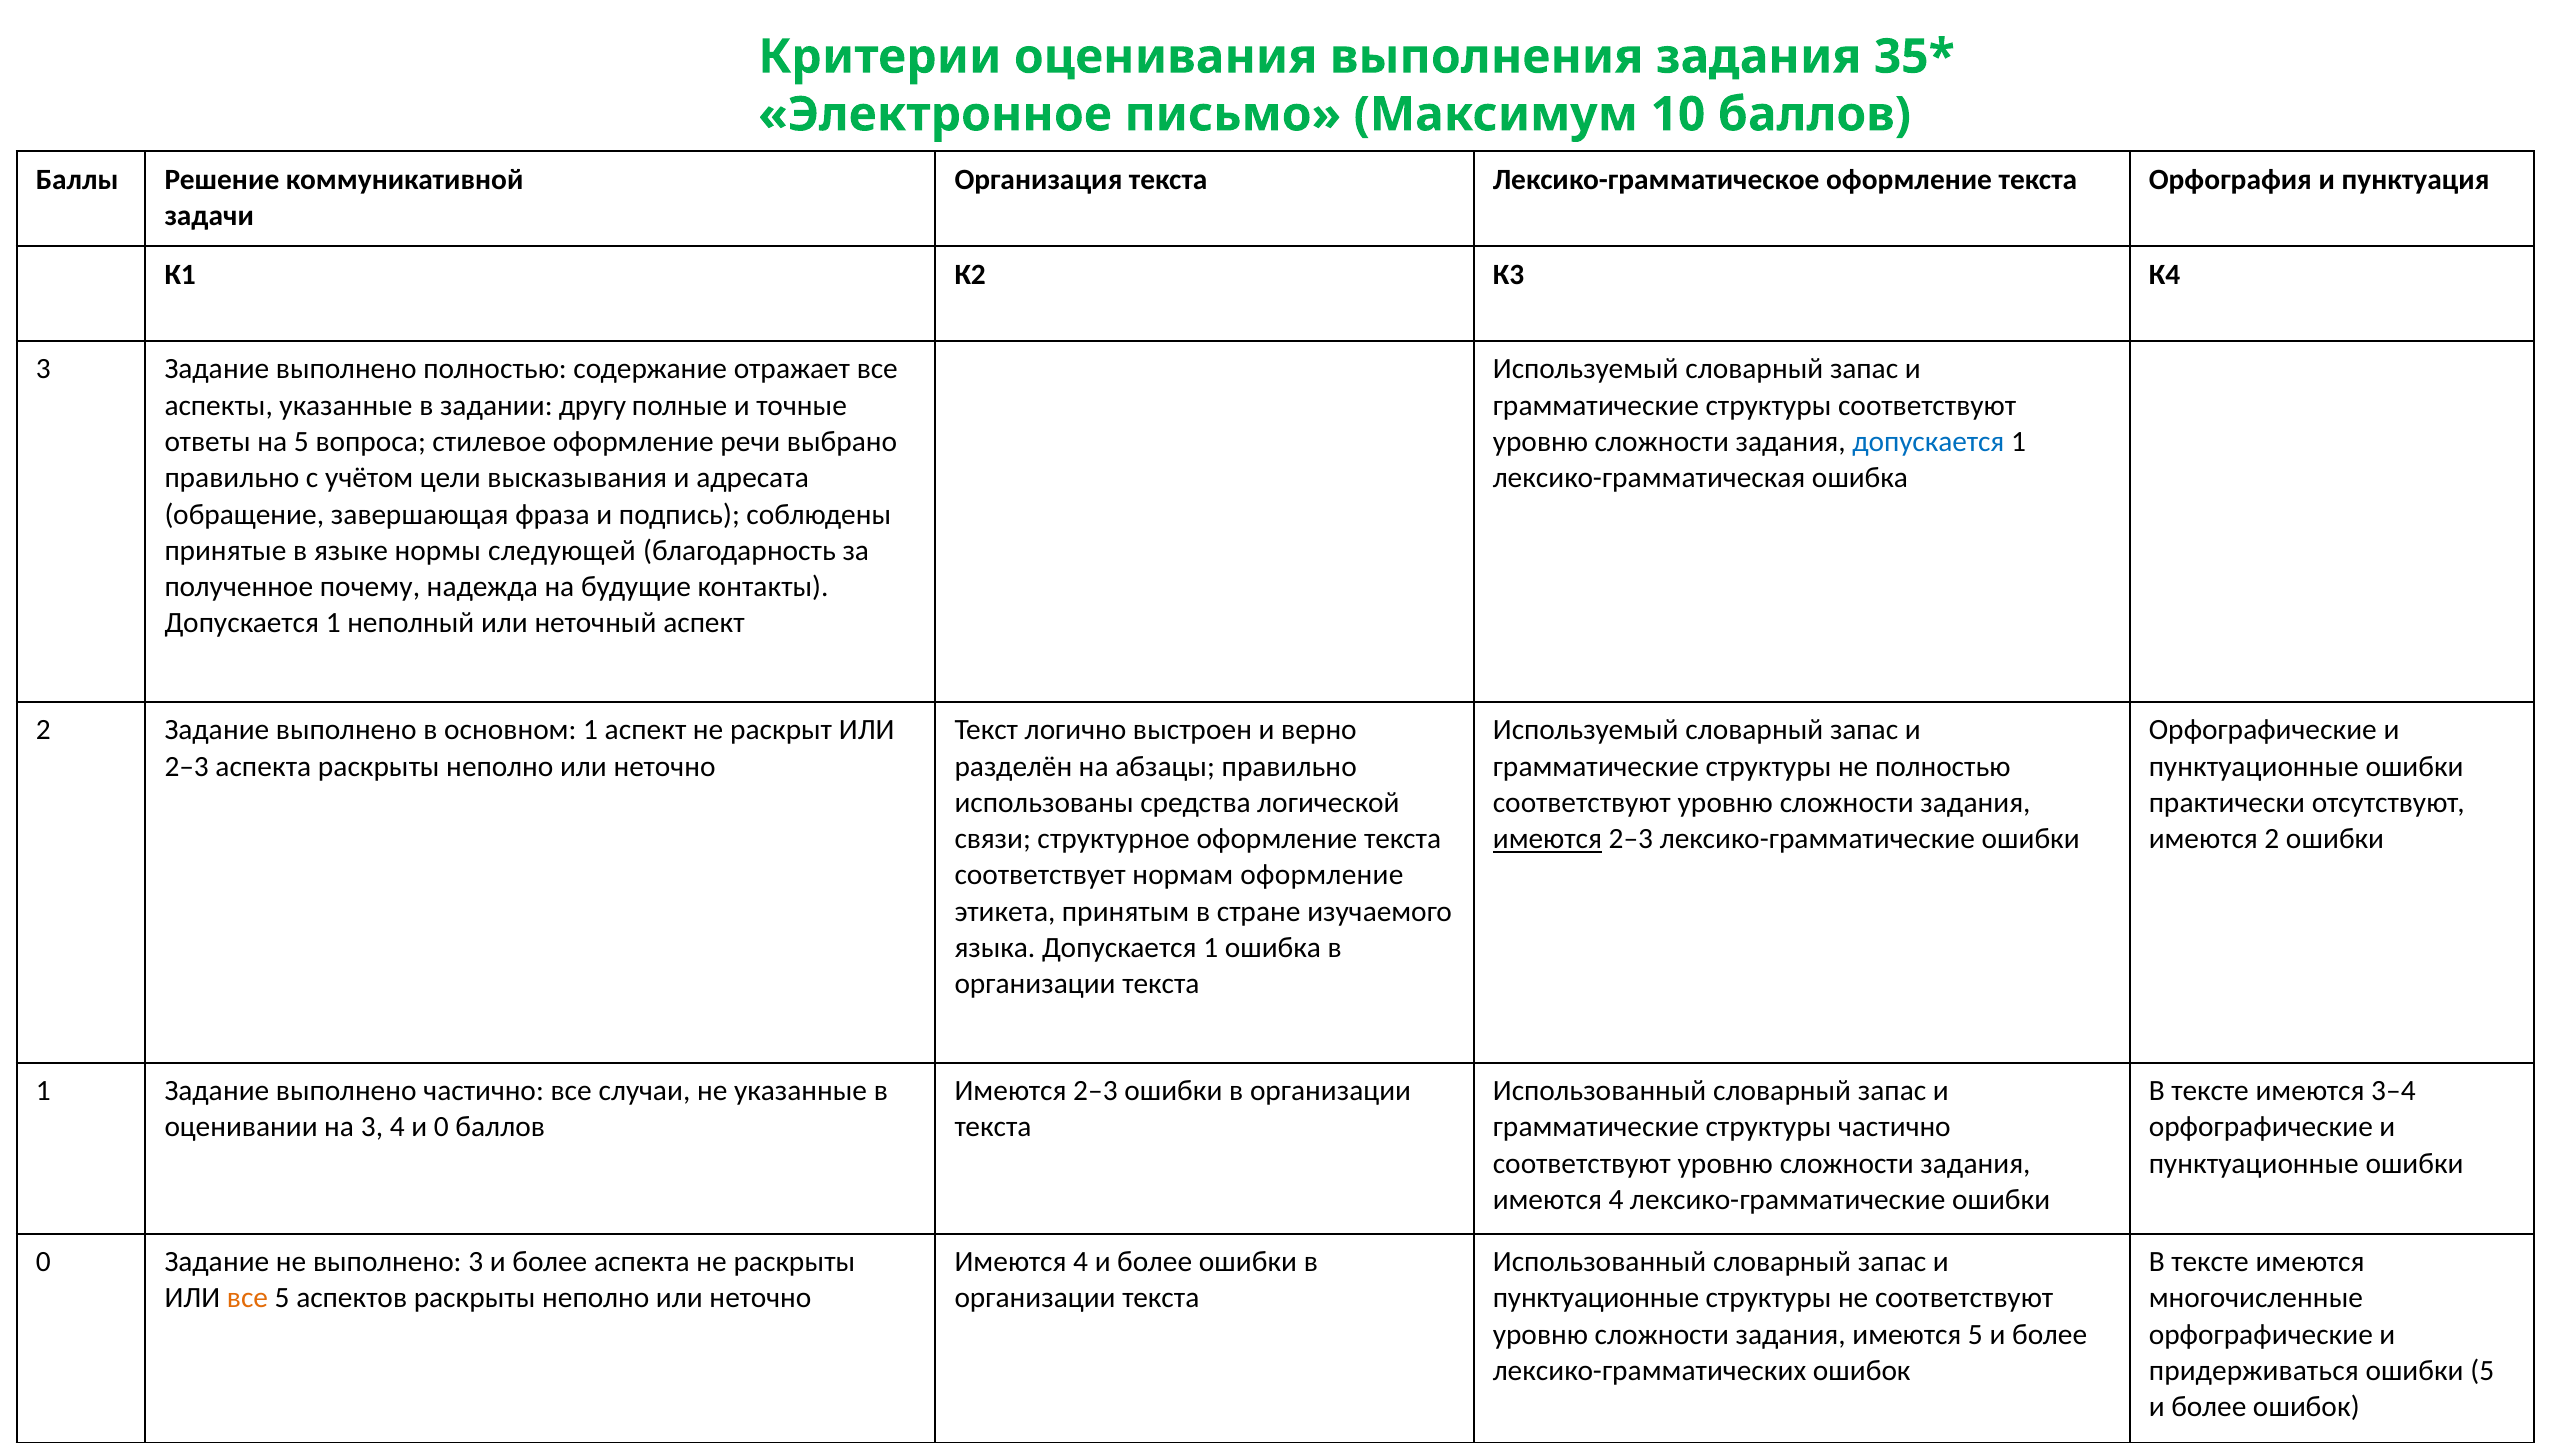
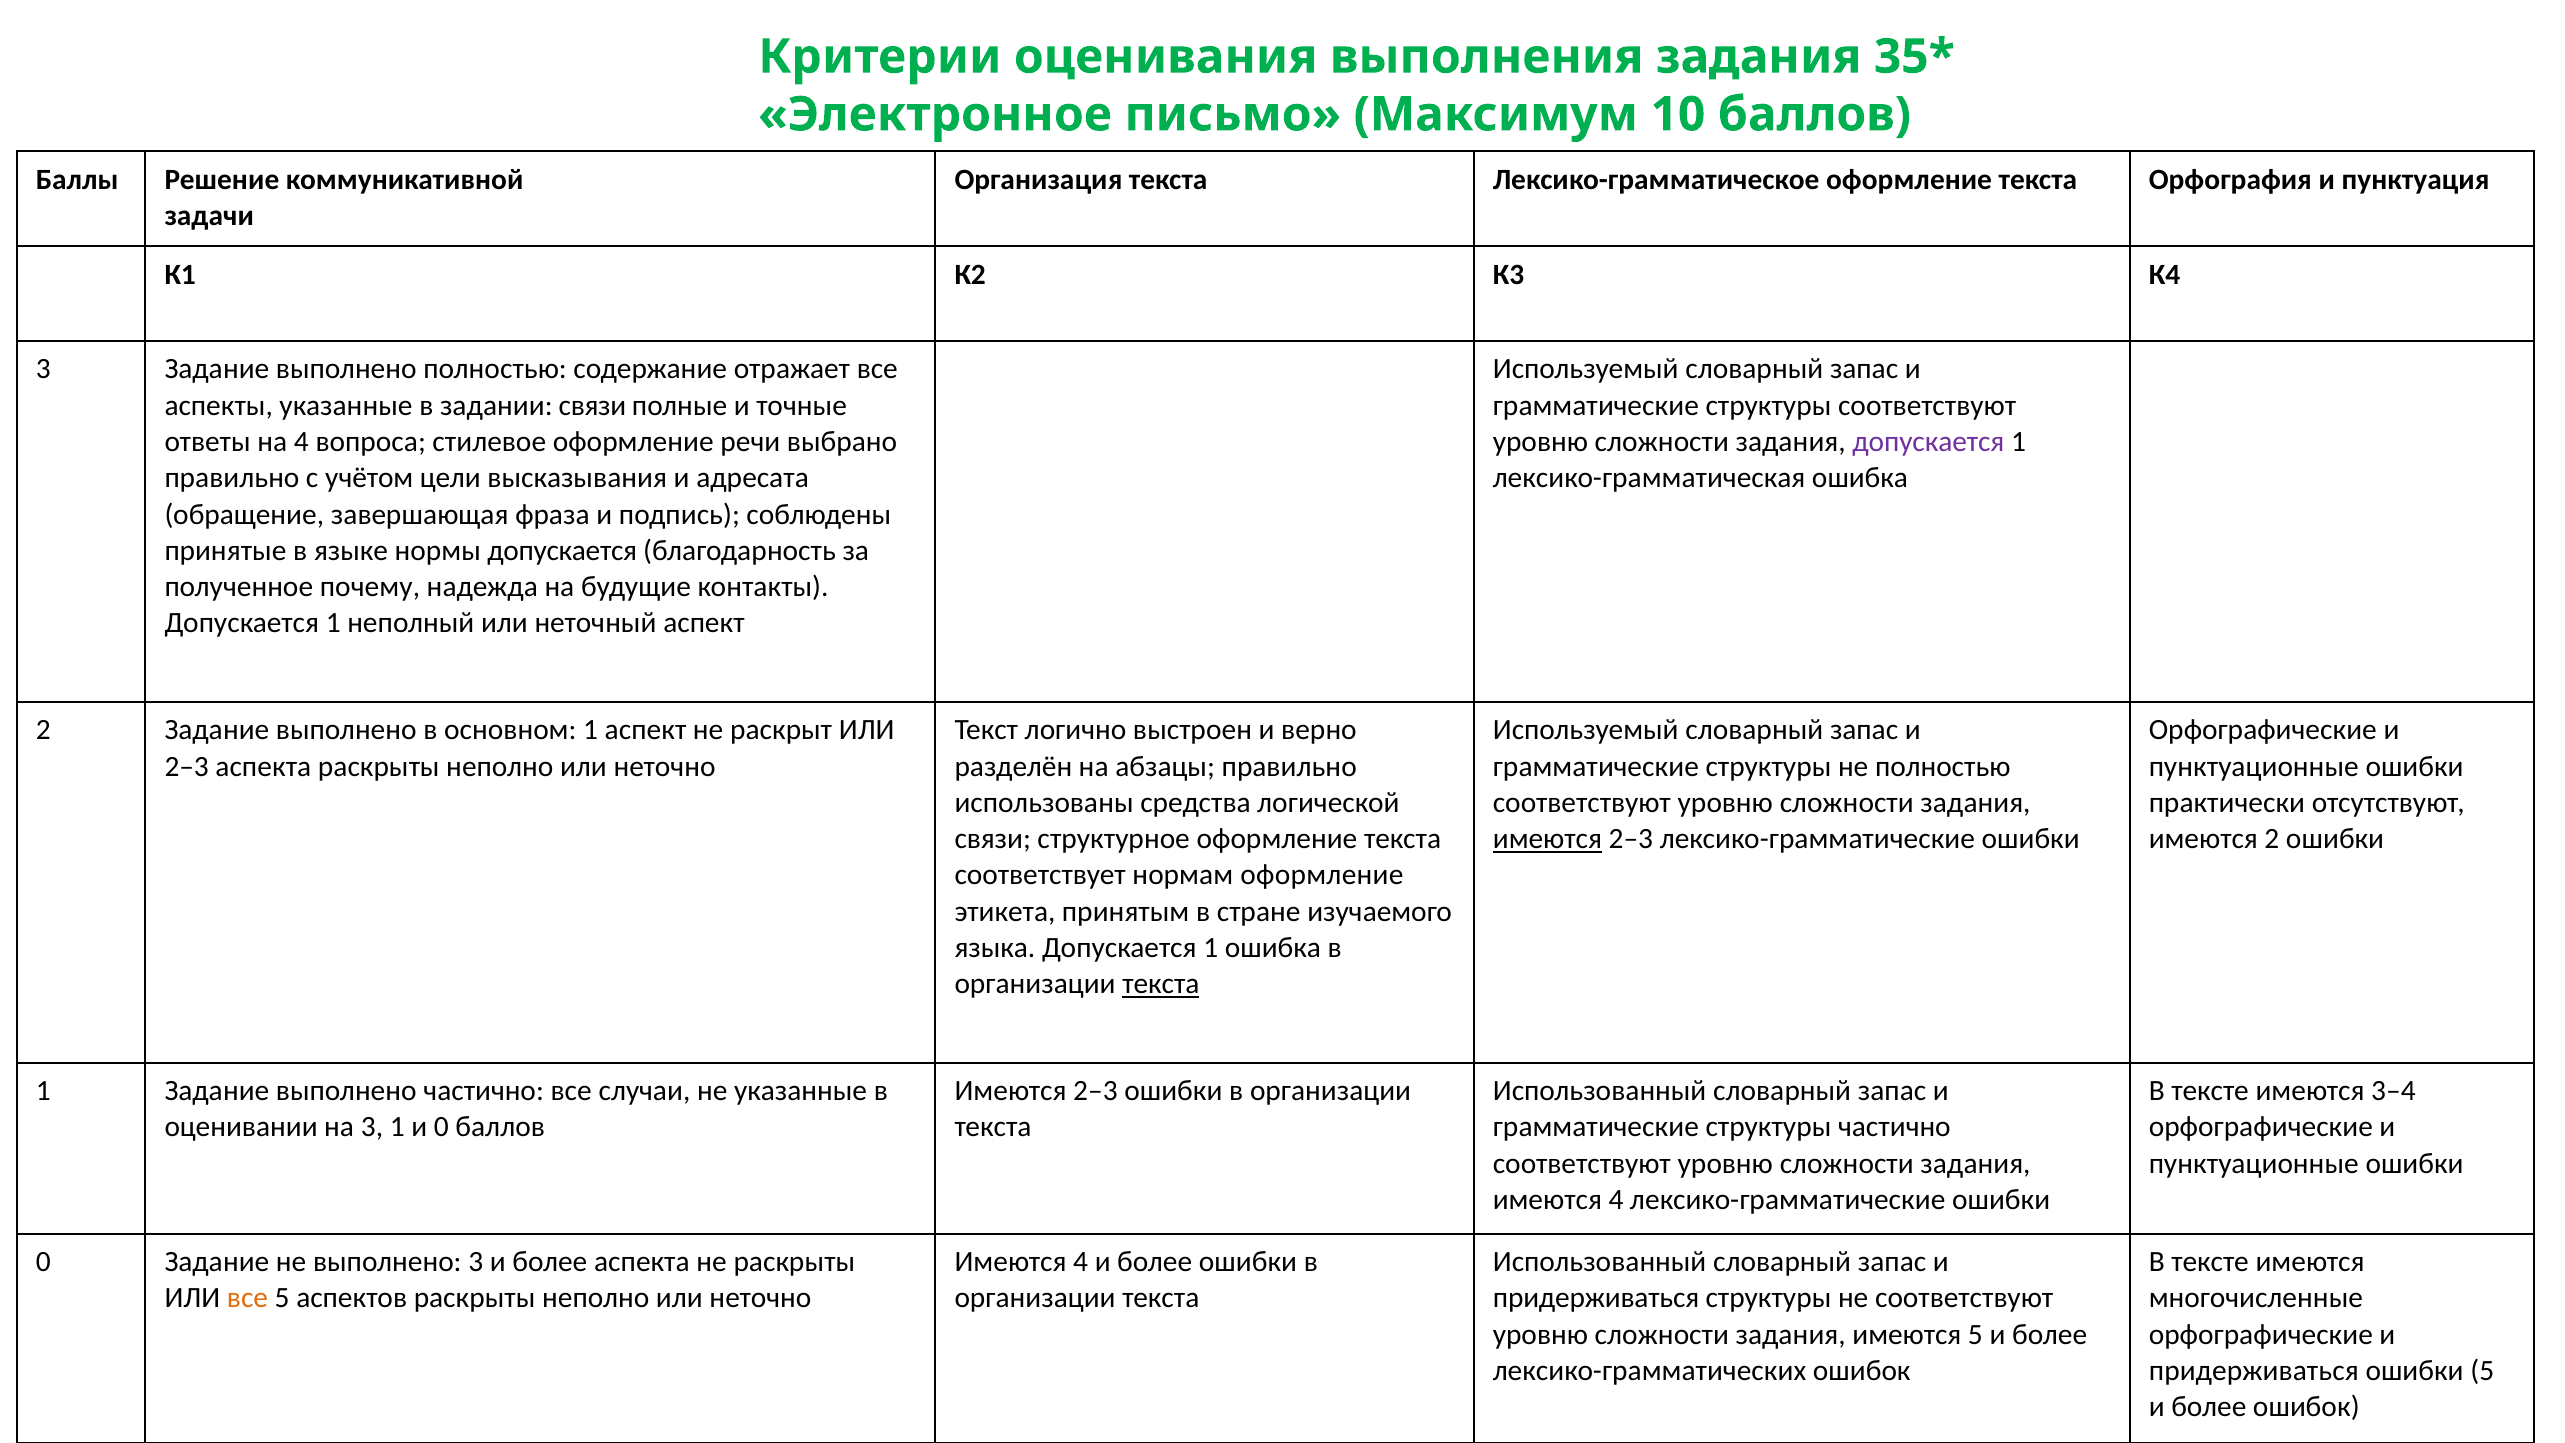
задании другу: другу -> связи (592, 405)
на 5: 5 -> 4 (301, 442)
допускается colour: blue -> purple (1928, 442)
нормы следующей: следующей -> допускается (562, 551)
текста underline: none -> present (1161, 984)
3 4: 4 -> 1 (397, 1127)
пунктуационные: пунктуационные -> придерживаться (1596, 1298)
